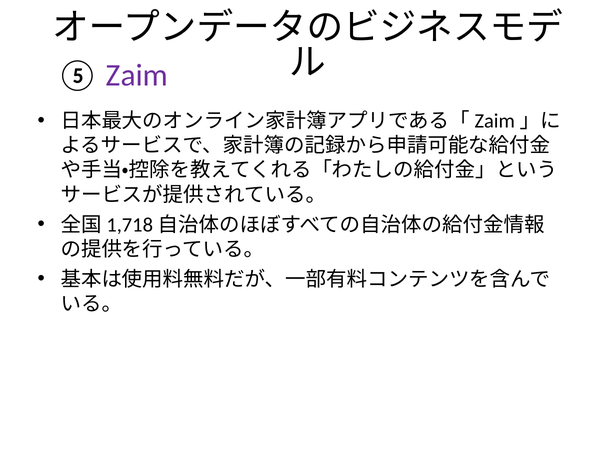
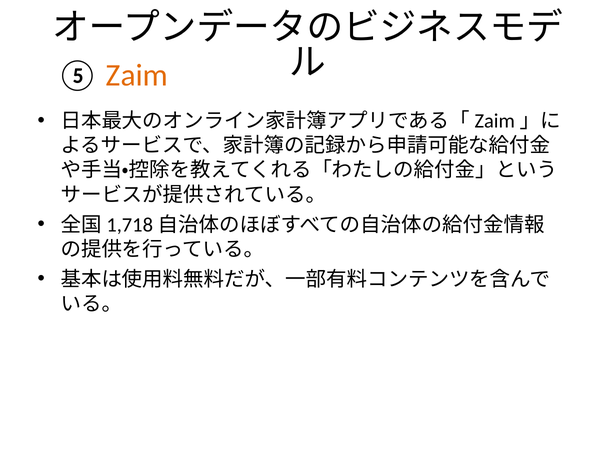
Zaim colour: purple -> orange (137, 76)
